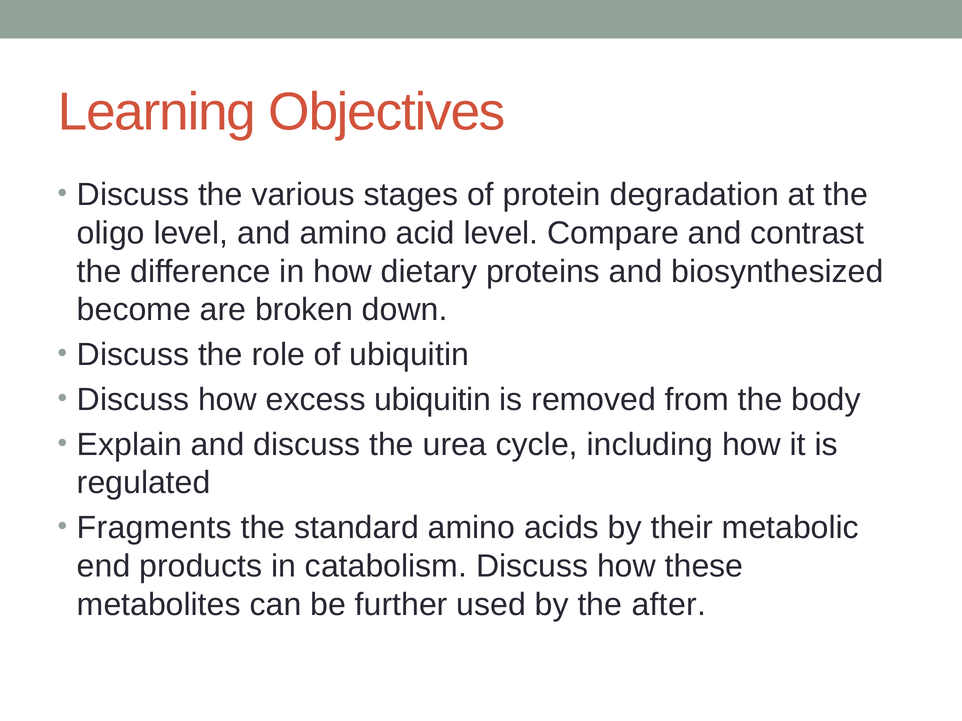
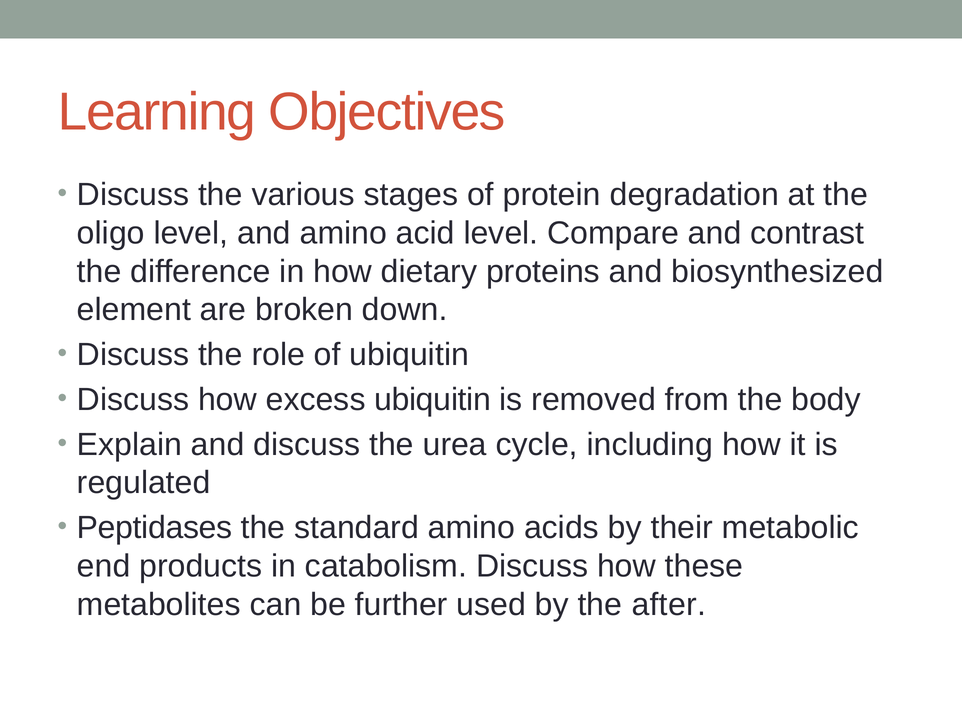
become: become -> element (134, 310)
Fragments: Fragments -> Peptidases (155, 528)
